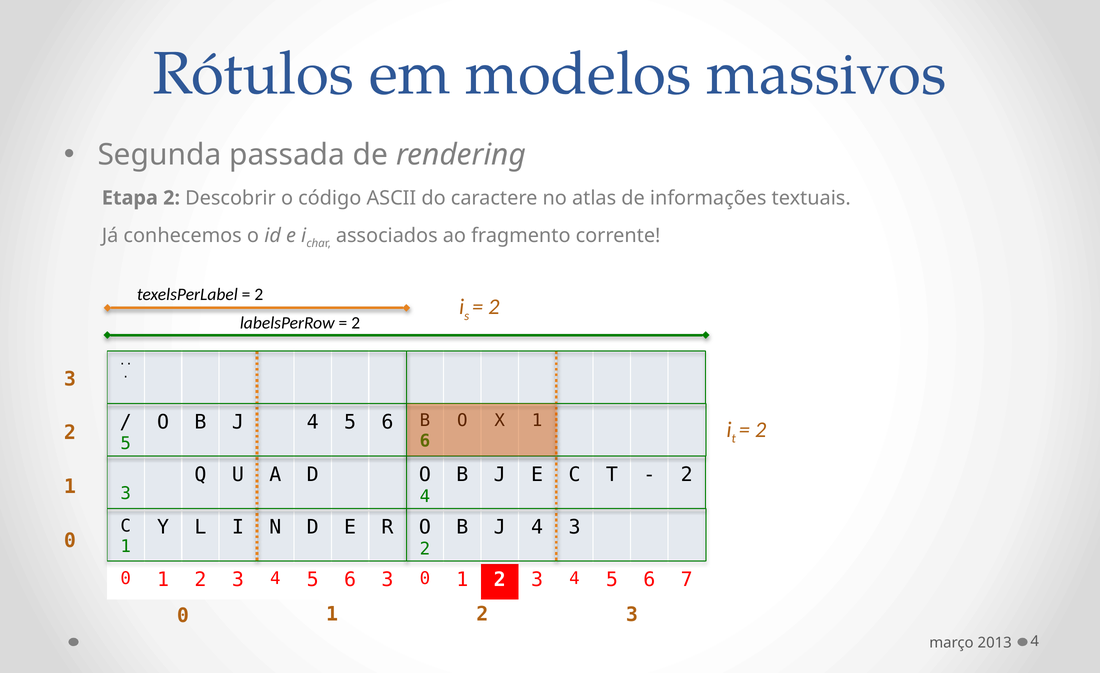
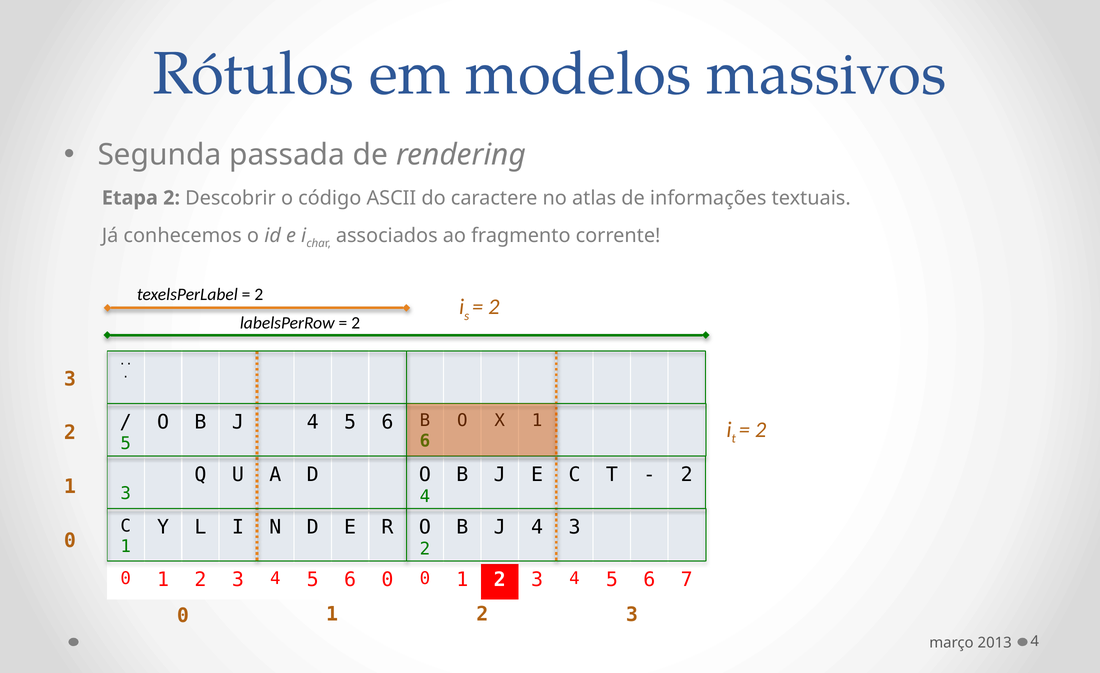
6 3: 3 -> 0 (387, 580)
